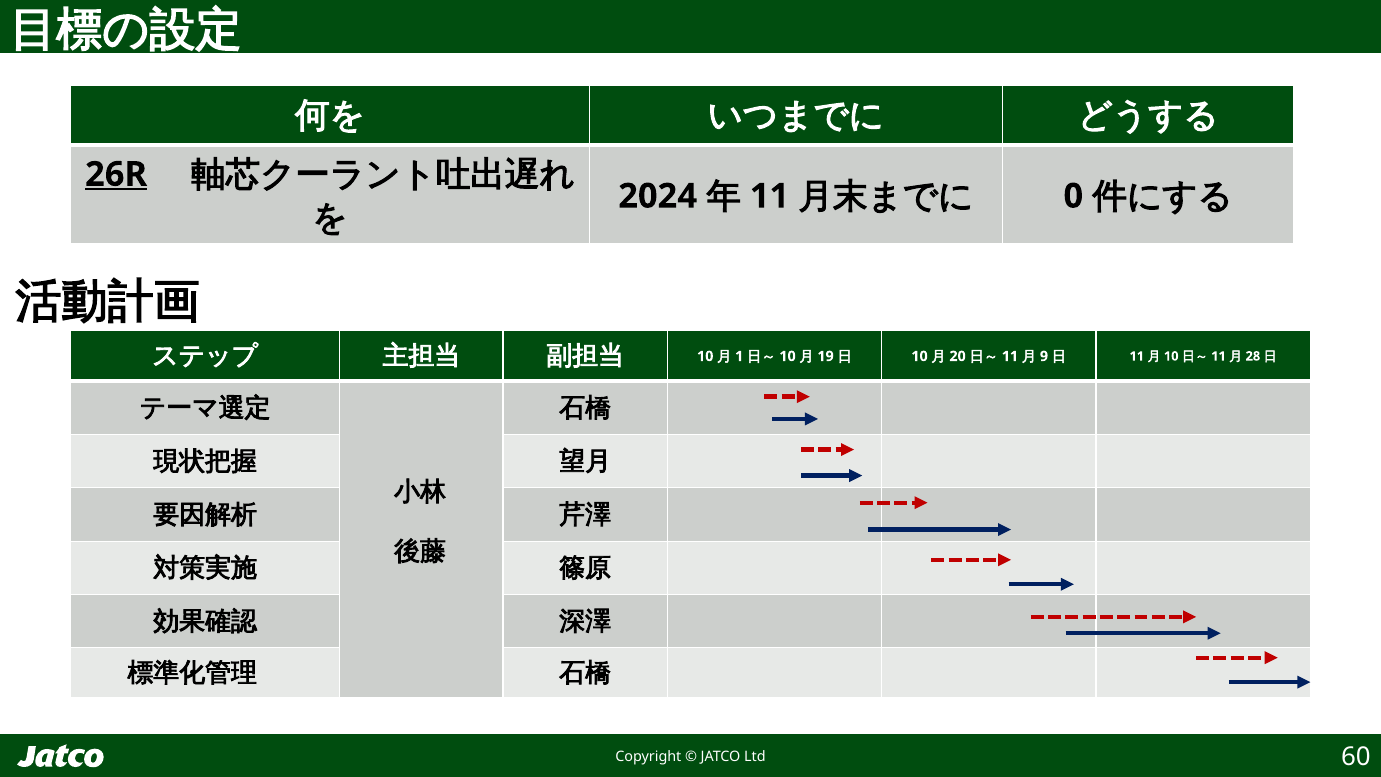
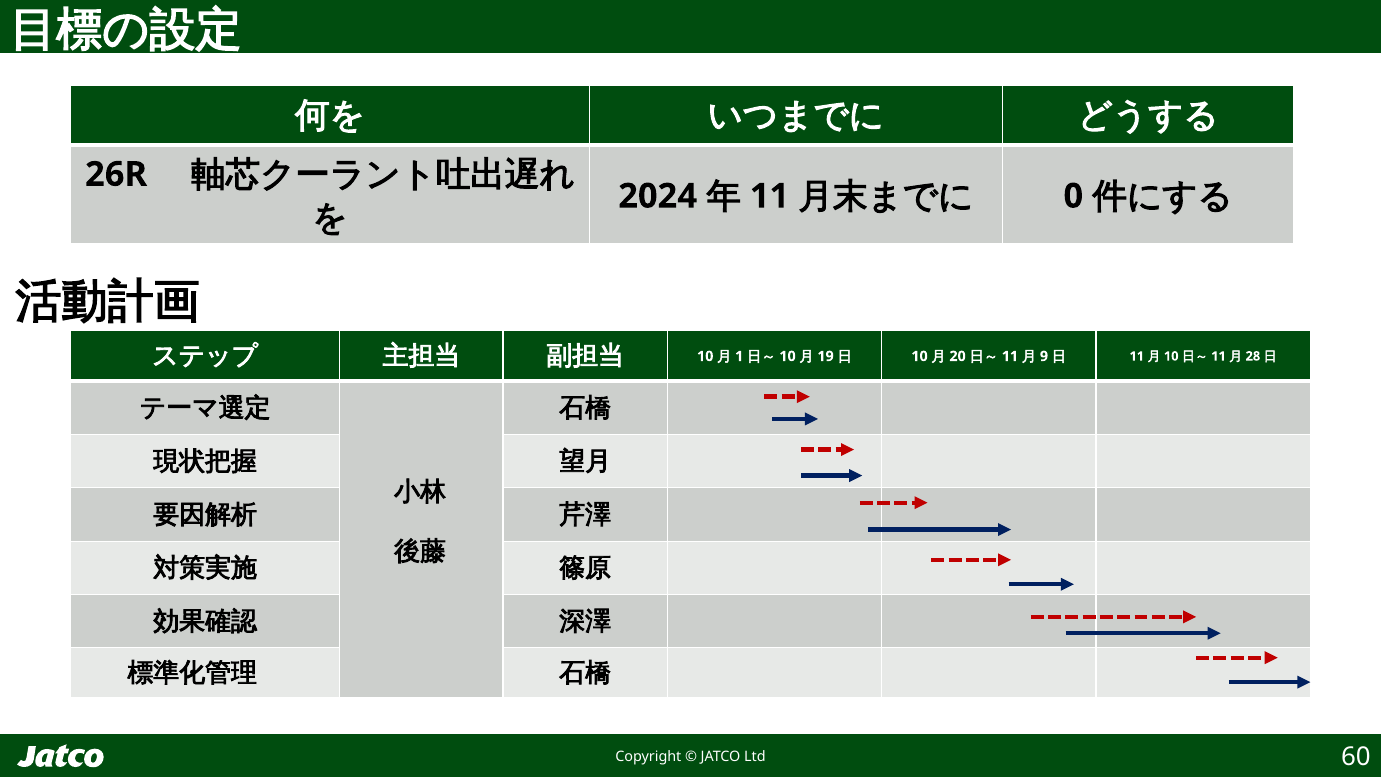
26R underline: present -> none (116, 174)
